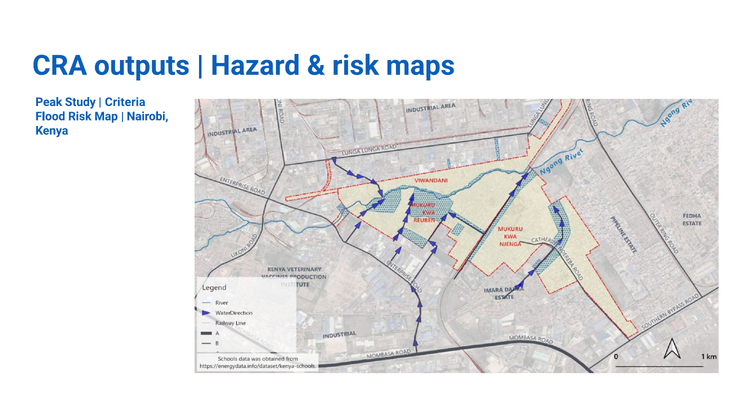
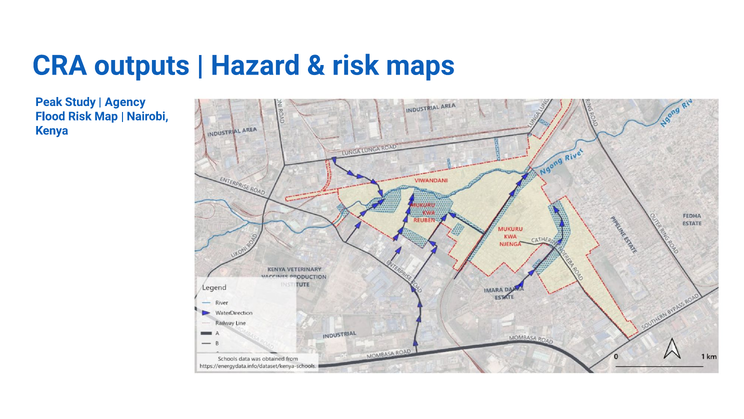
Criteria: Criteria -> Agency (125, 102)
